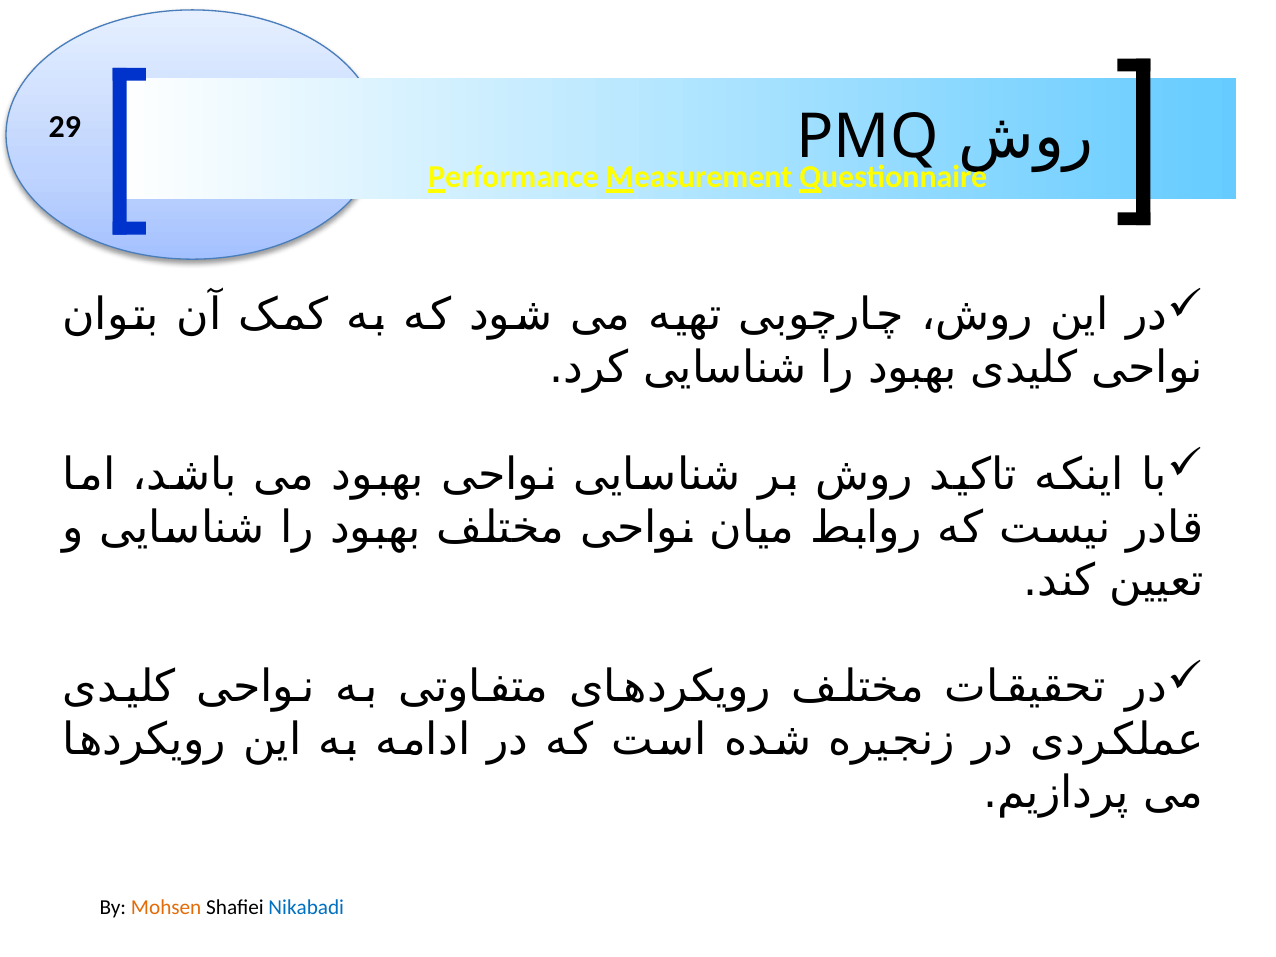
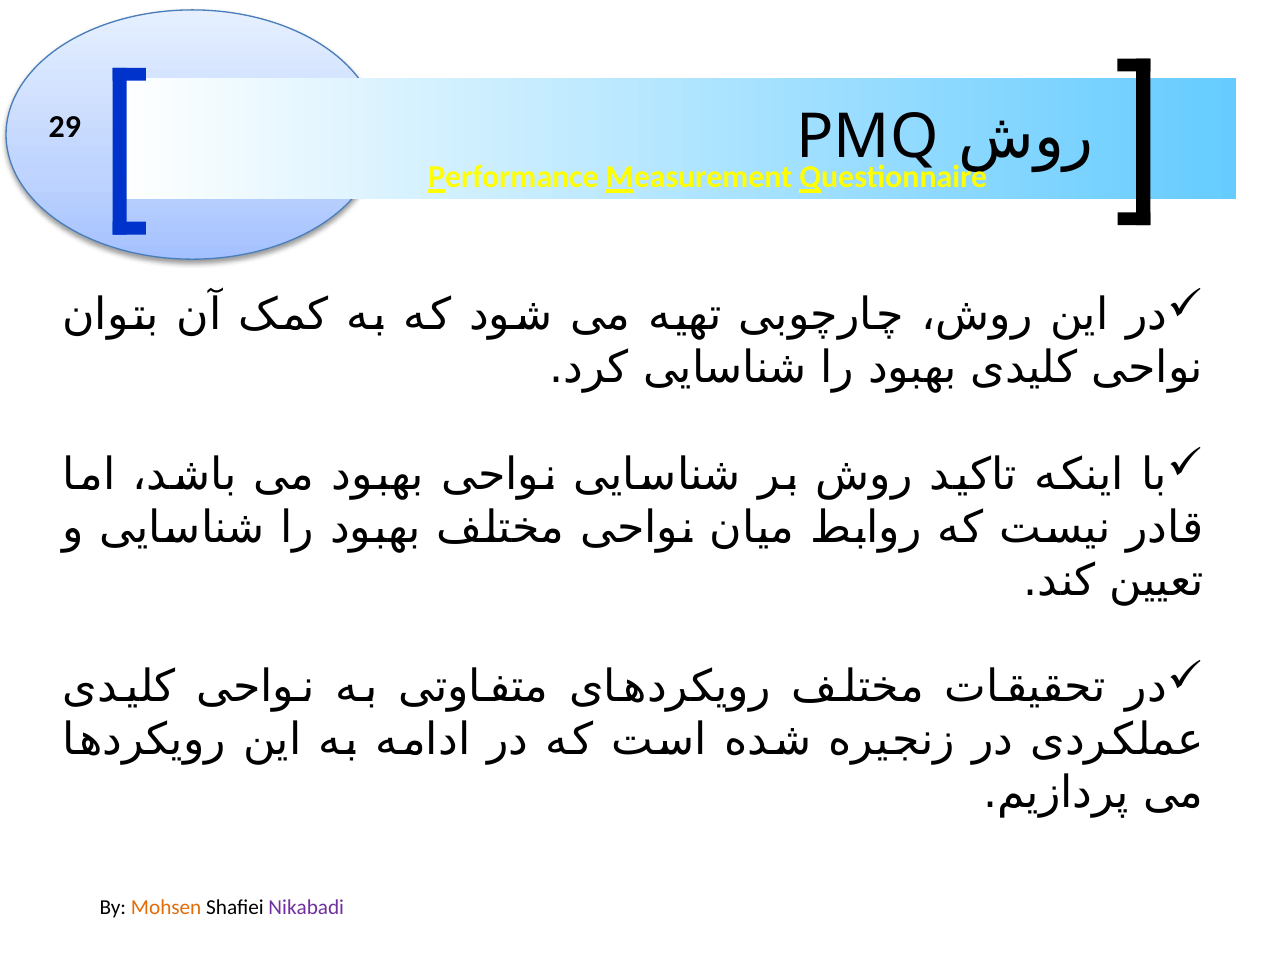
Nikabadi colour: blue -> purple (306, 908)
